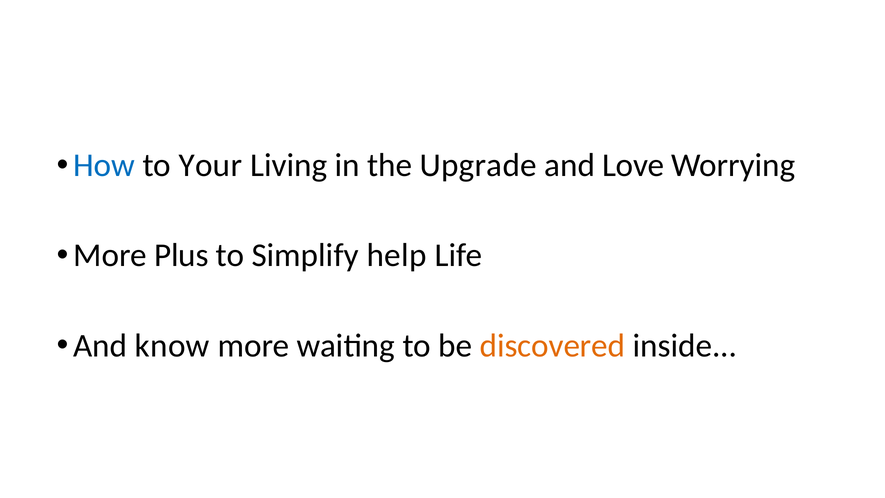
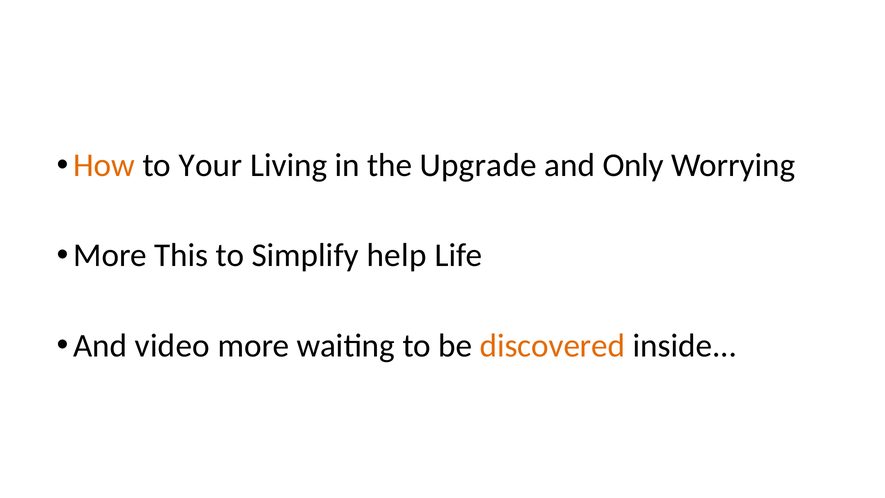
How colour: blue -> orange (104, 165)
Love: Love -> Only (633, 165)
Plus: Plus -> This (181, 255)
know: know -> video (172, 346)
